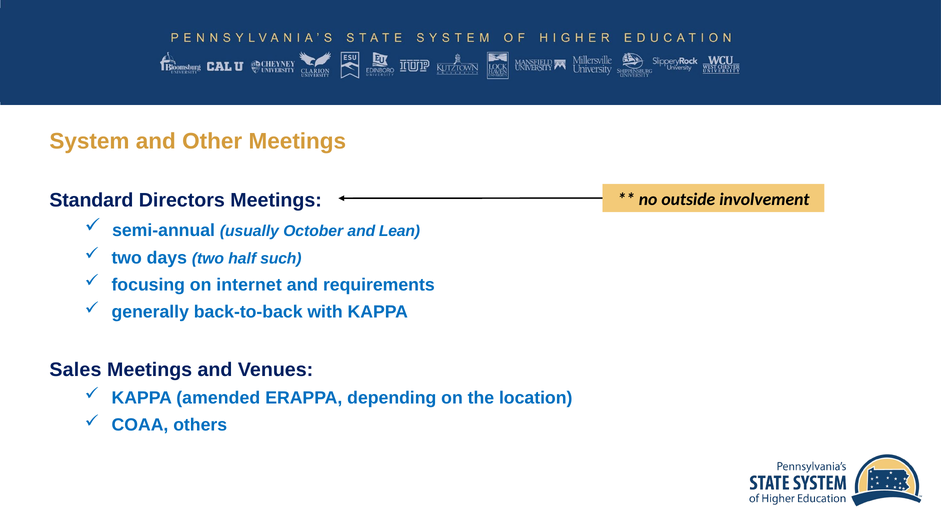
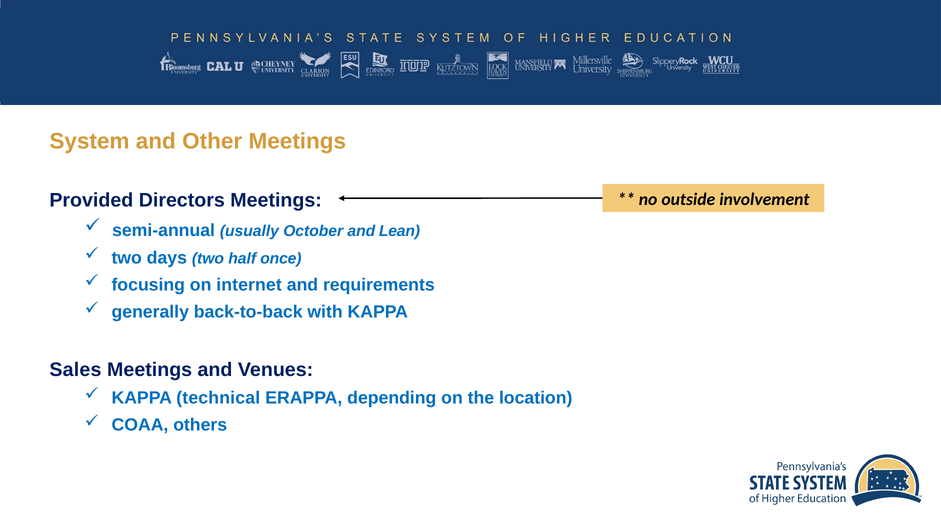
Standard: Standard -> Provided (91, 201)
such: such -> once (281, 259)
amended: amended -> technical (218, 398)
